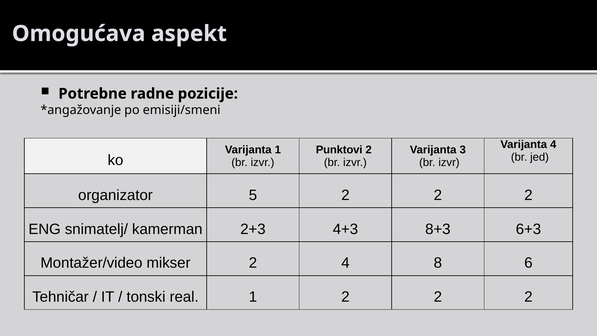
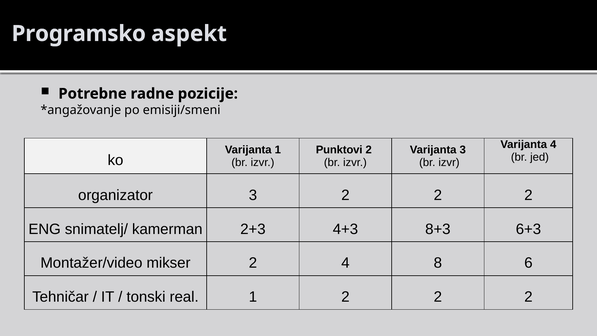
Omogućava: Omogućava -> Programsko (79, 34)
organizator 5: 5 -> 3 (253, 195)
